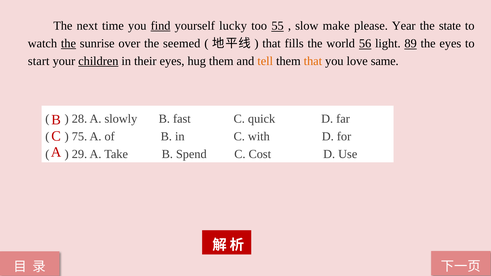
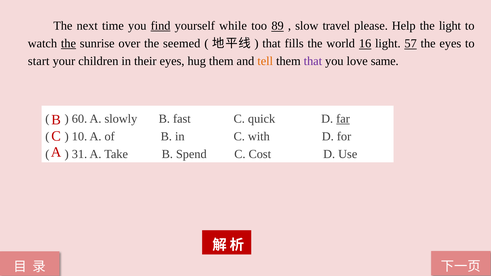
lucky: lucky -> while (233, 26)
55: 55 -> 89 (278, 26)
make: make -> travel (336, 26)
Year: Year -> Help (404, 26)
the state: state -> light (450, 26)
56: 56 -> 16 (365, 44)
89: 89 -> 57 (411, 44)
children underline: present -> none (98, 61)
that colour: orange -> purple (313, 61)
28: 28 -> 60 (79, 119)
far underline: none -> present (343, 119)
75: 75 -> 10 (79, 136)
29: 29 -> 31 (79, 154)
